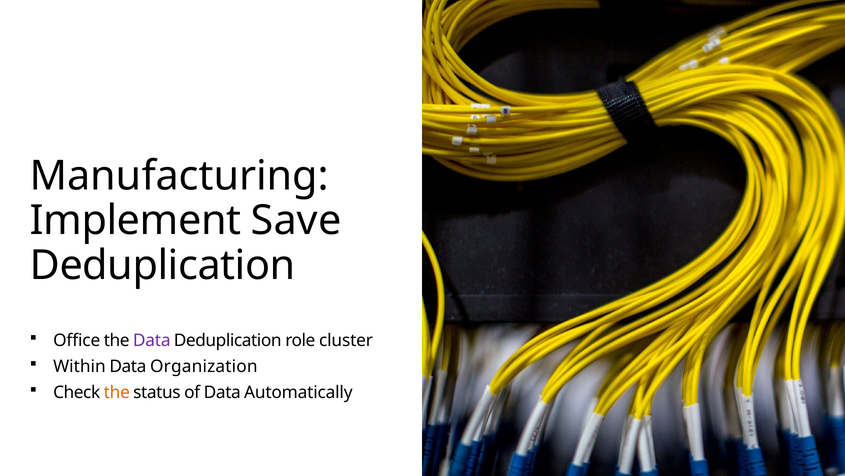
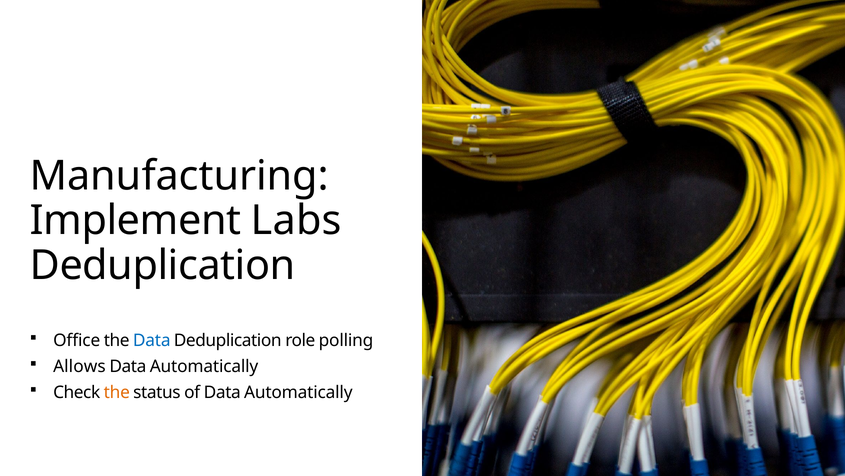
Save: Save -> Labs (296, 220)
Data colour: purple -> blue (152, 340)
cluster: cluster -> polling (346, 340)
Within: Within -> Allows (79, 366)
Organization: Organization -> Automatically (204, 366)
